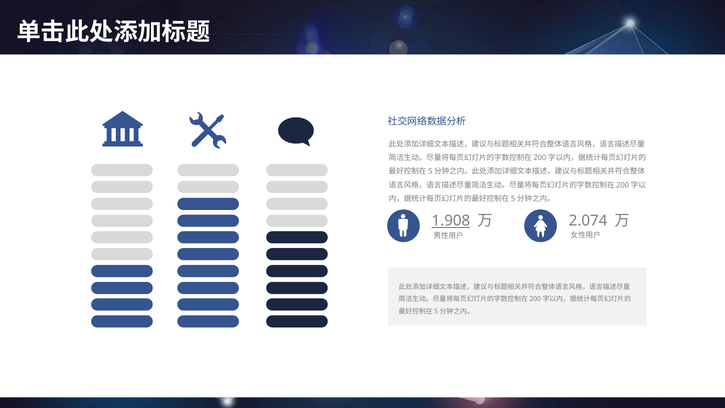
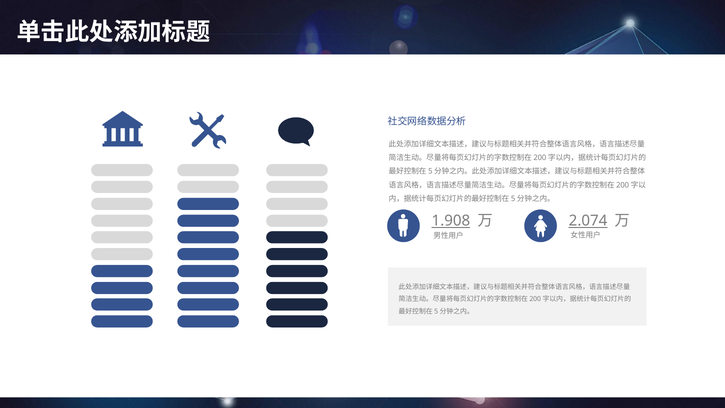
2.074 underline: none -> present (588, 221)
